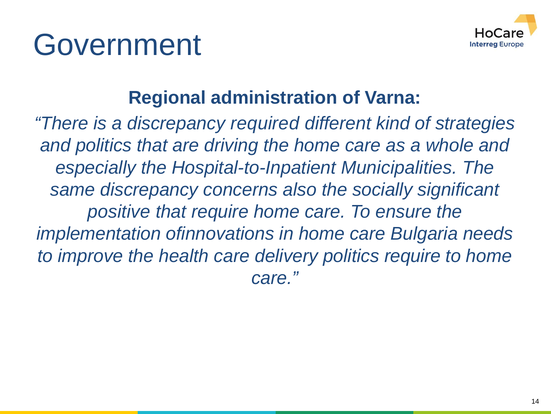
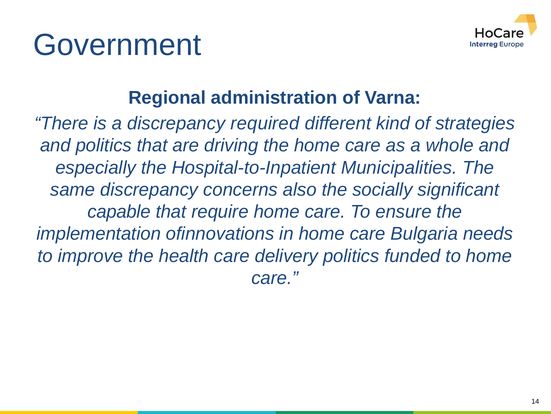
positive: positive -> capable (119, 211)
politics require: require -> funded (412, 255)
